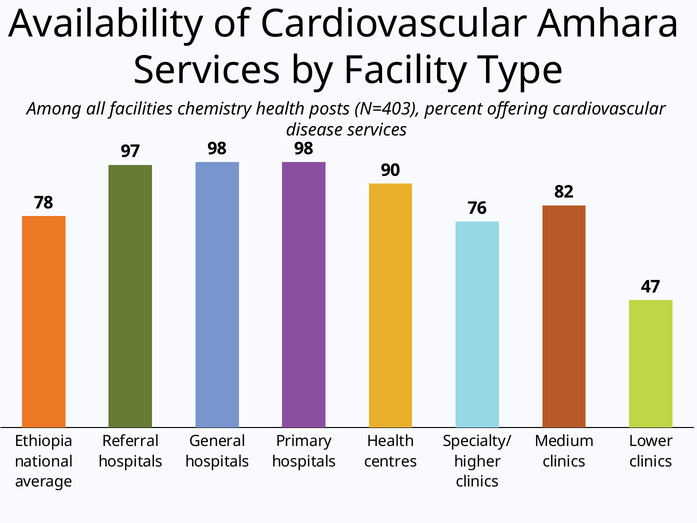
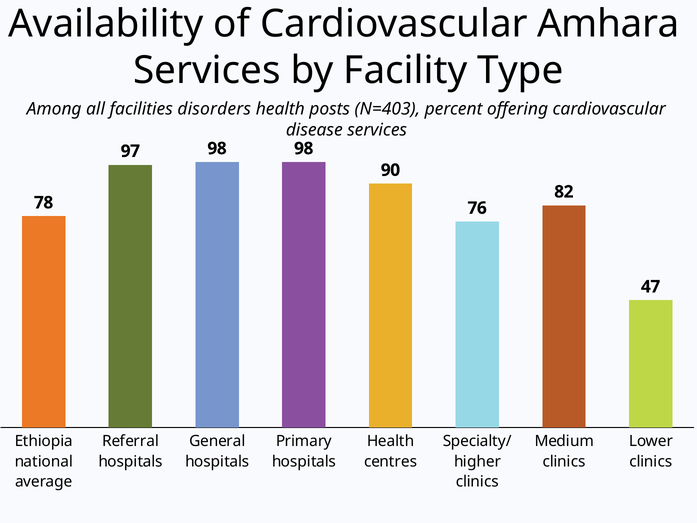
chemistry: chemistry -> disorders (214, 109)
